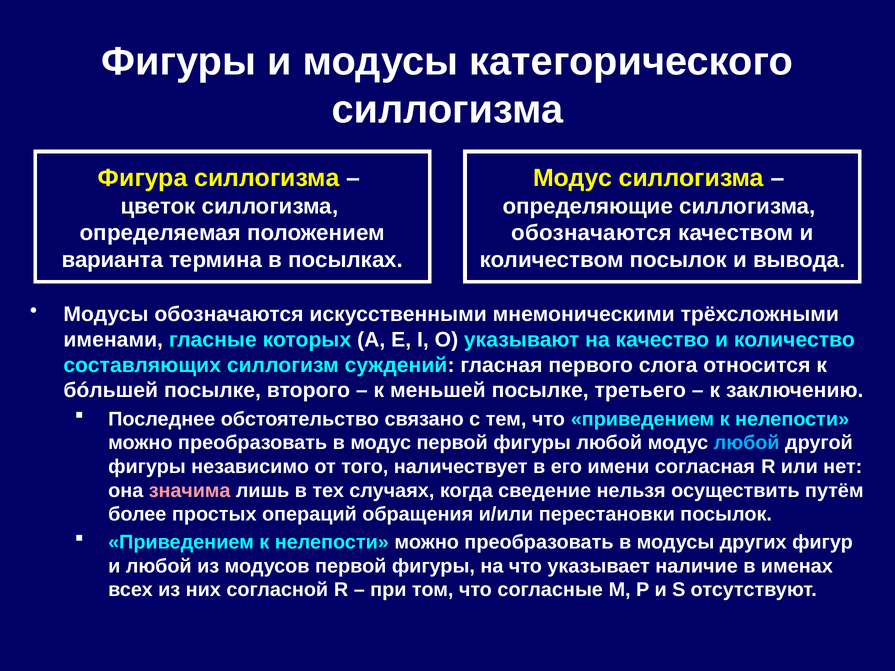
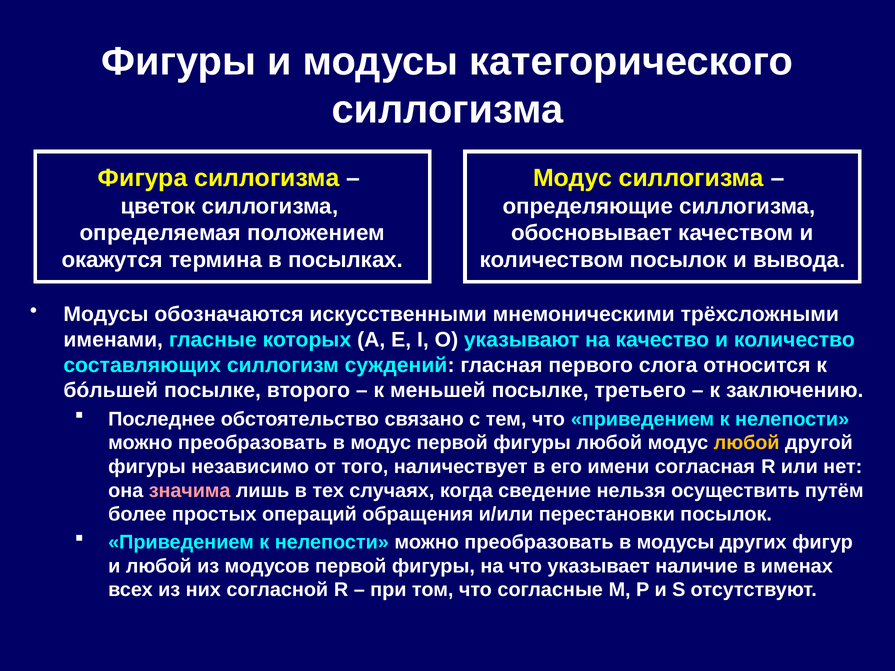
обозначаются: обозначаются -> обосновывает (592, 233)
варианта: варианта -> окажутся (112, 260)
любой colour: light blue -> yellow (747, 443)
